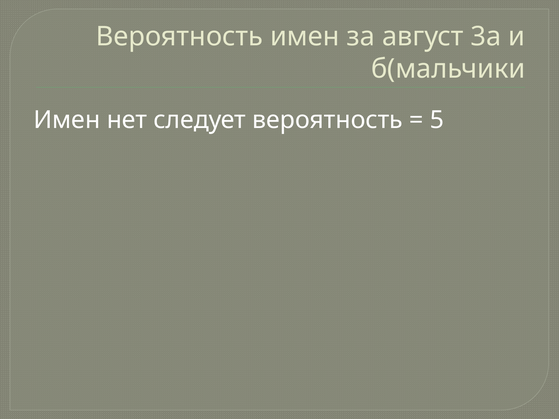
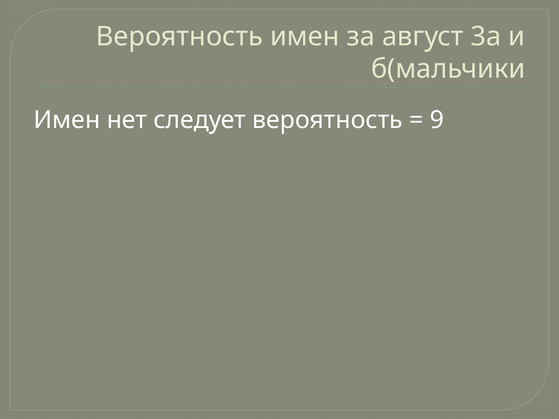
5: 5 -> 9 (437, 120)
